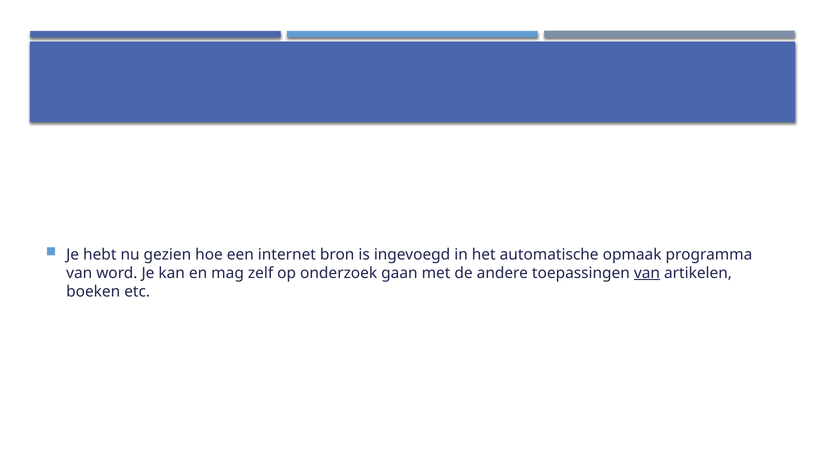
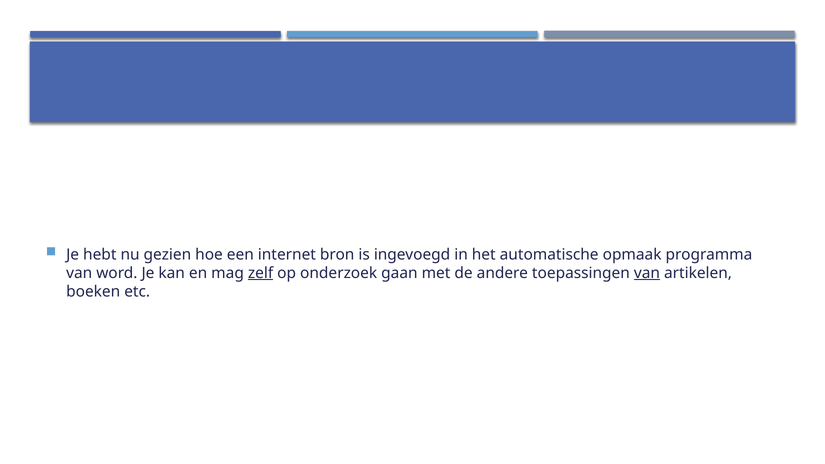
zelf underline: none -> present (261, 273)
